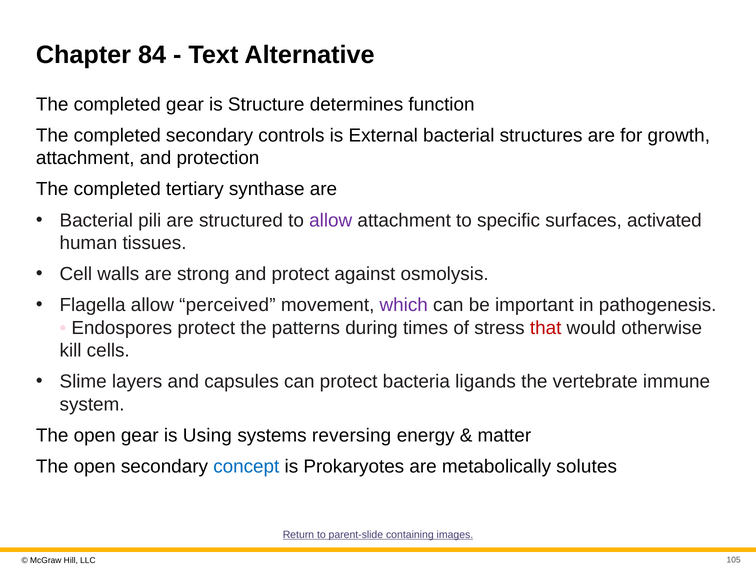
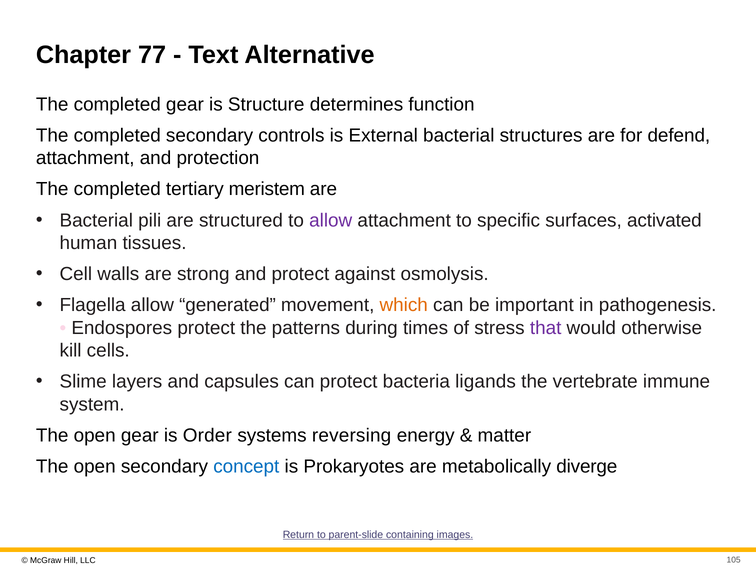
84: 84 -> 77 (152, 55)
growth: growth -> defend (679, 135)
synthase: synthase -> meristem (267, 189)
perceived: perceived -> generated (227, 305)
which colour: purple -> orange (404, 305)
that colour: red -> purple (546, 328)
Using: Using -> Order (207, 435)
solutes: solutes -> diverge (587, 466)
